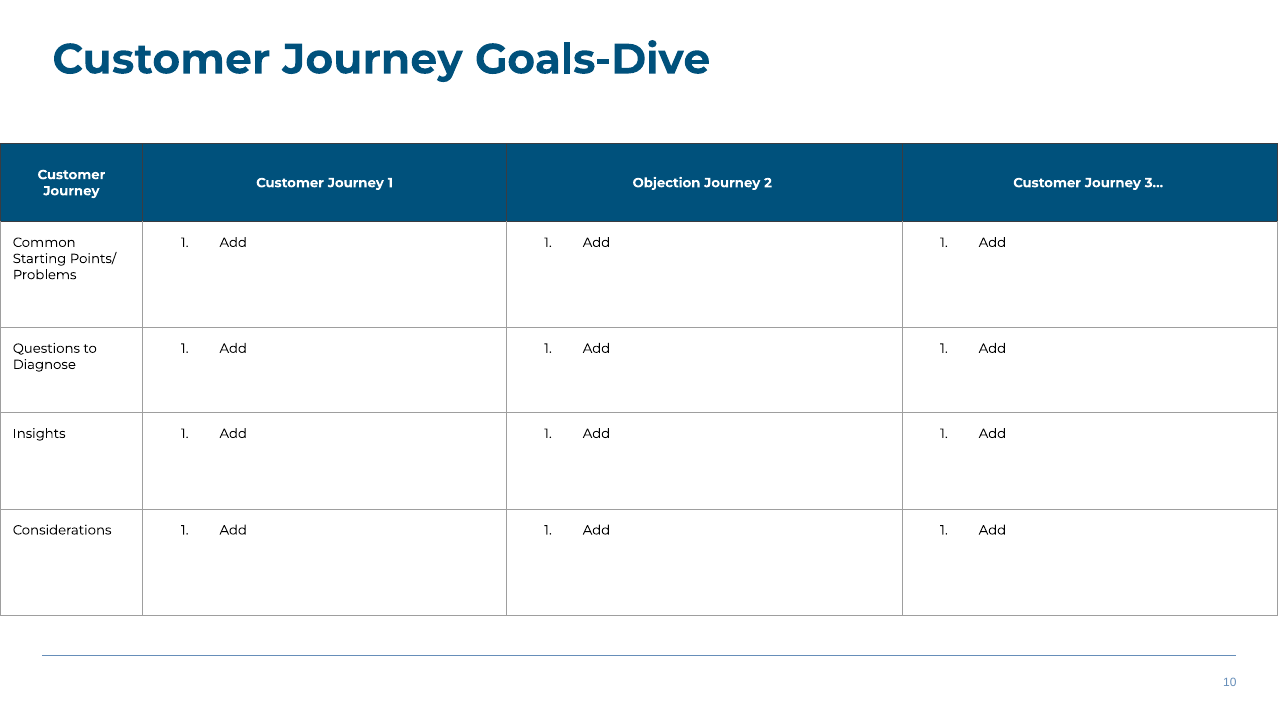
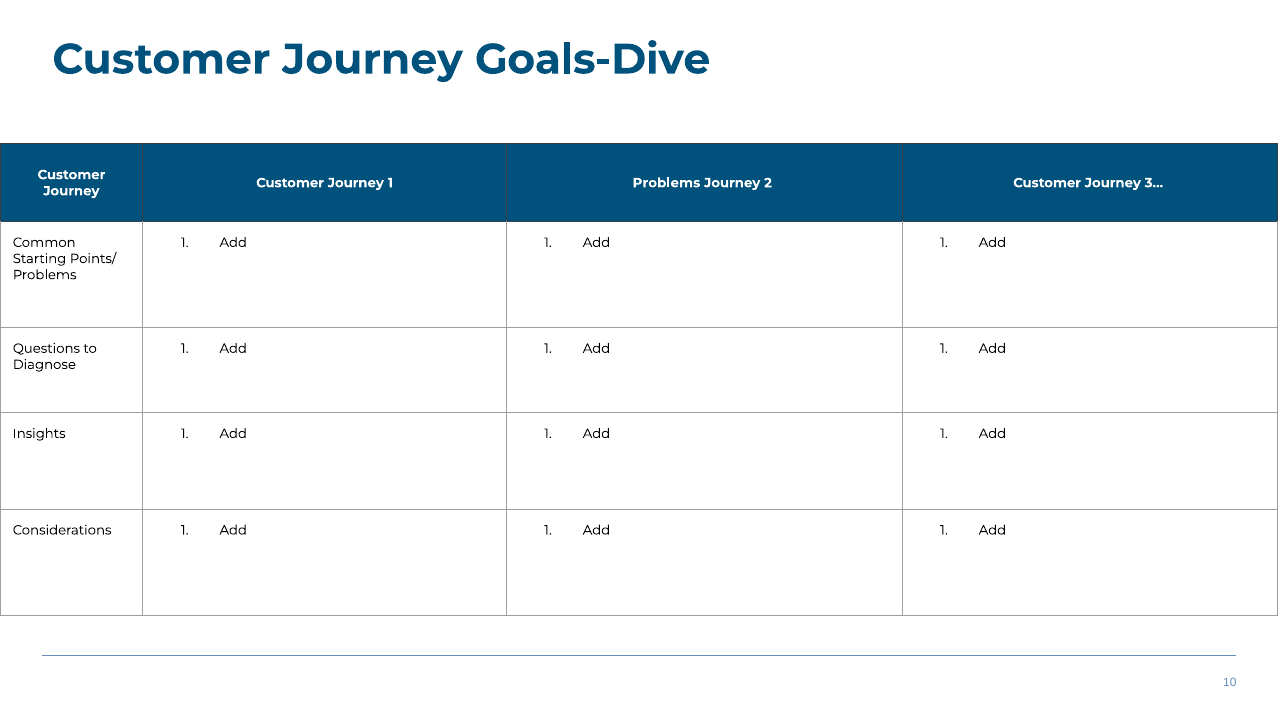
1 Objection: Objection -> Problems (666, 183)
